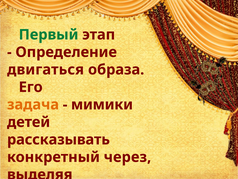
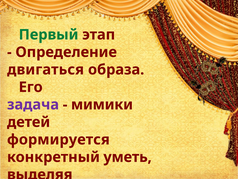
задача colour: orange -> purple (33, 104)
рассказывать: рассказывать -> формируется (58, 139)
через: через -> уметь (128, 157)
